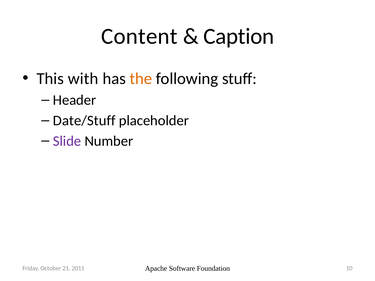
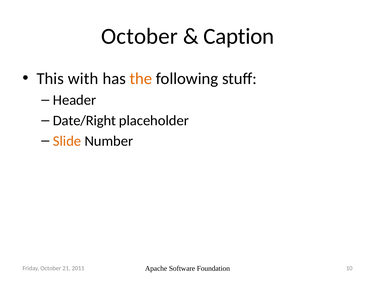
Content: Content -> October (139, 36)
Date/Stuff: Date/Stuff -> Date/Right (84, 121)
Slide colour: purple -> orange (67, 141)
